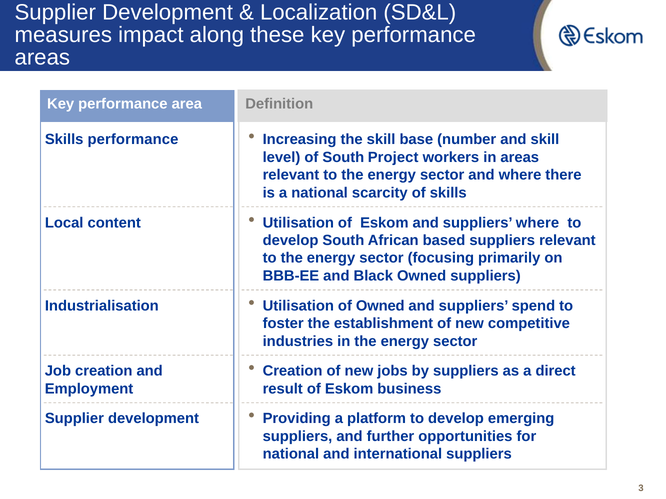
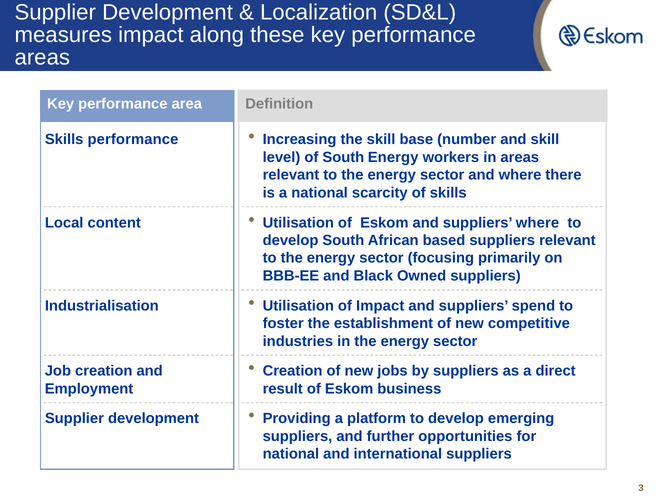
South Project: Project -> Energy (393, 157)
of Owned: Owned -> Impact (380, 306)
